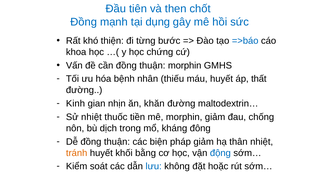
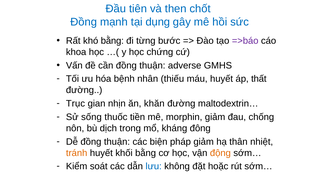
khó thiện: thiện -> bằng (112, 41)
=>báo colour: blue -> purple (245, 41)
thuận morphin: morphin -> adverse (185, 66)
Kinh: Kinh -> Trục (76, 104)
Sử nhiệt: nhiệt -> sống (91, 117)
động colour: blue -> orange (220, 153)
